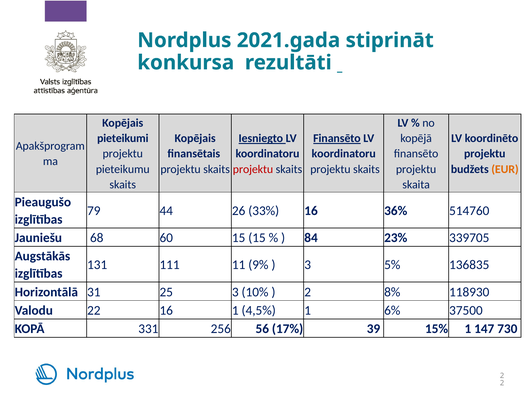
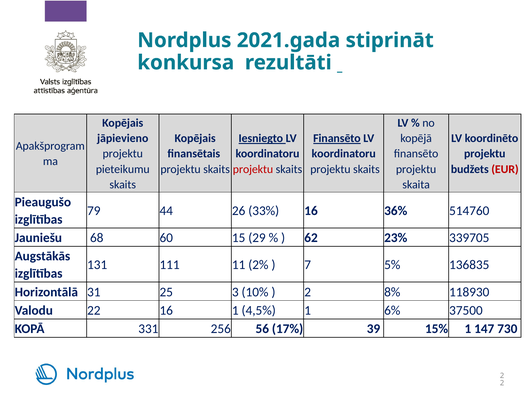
pieteikumi: pieteikumi -> jāpievieno (123, 138)
EUR colour: orange -> red (505, 169)
15 15: 15 -> 29 (257, 238)
84: 84 -> 62 (311, 238)
9%: 9% -> 2% (258, 265)
3: 3 -> 7 (308, 265)
